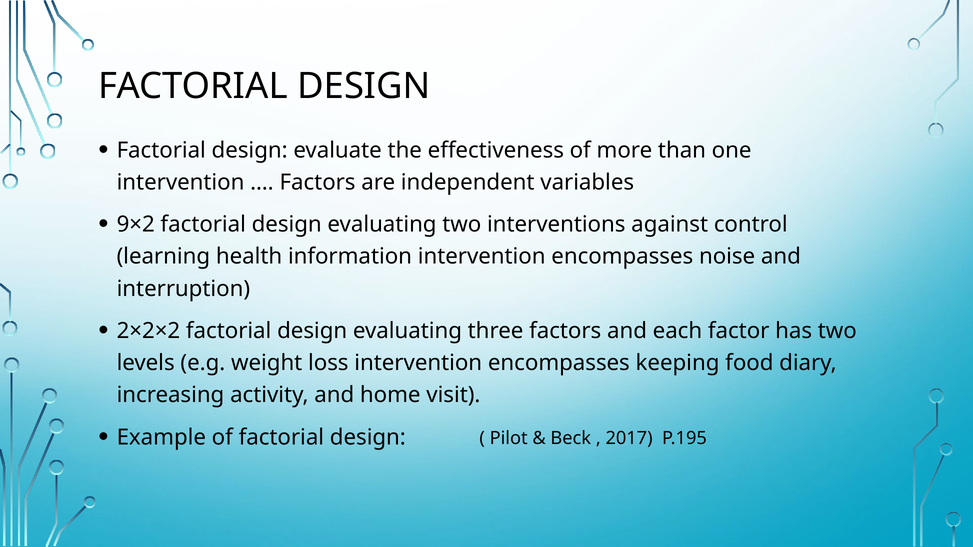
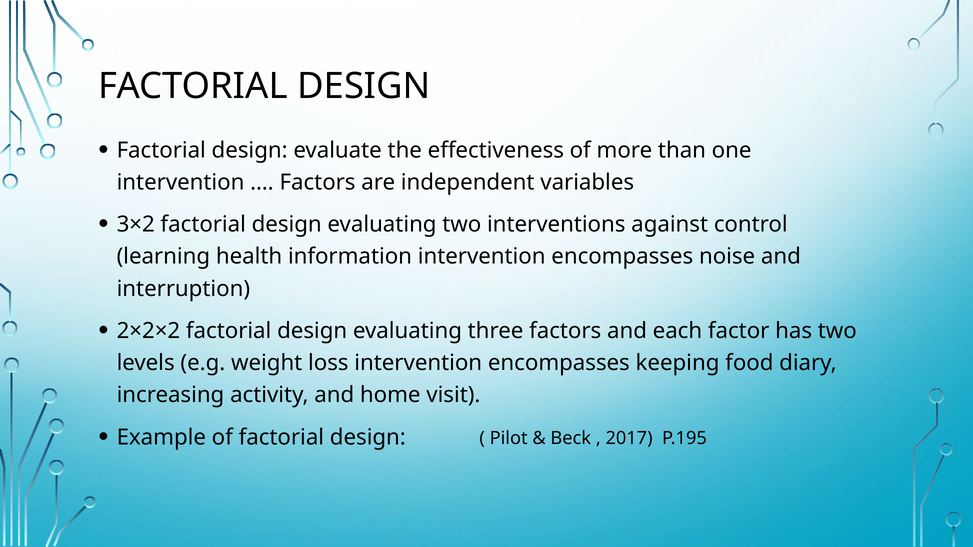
9×2: 9×2 -> 3×2 (136, 225)
